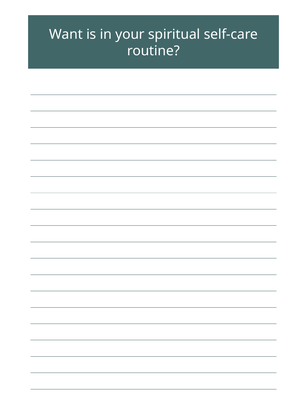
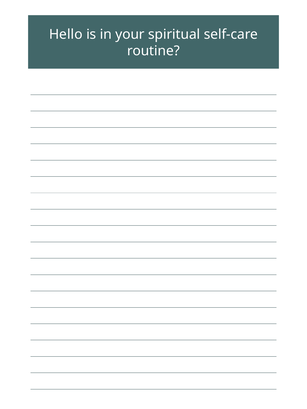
Want: Want -> Hello (66, 35)
